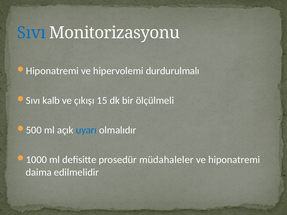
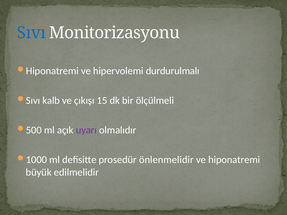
uyarı colour: blue -> purple (86, 130)
müdahaleler: müdahaleler -> önlenmelidir (166, 160)
daima: daima -> büyük (39, 172)
